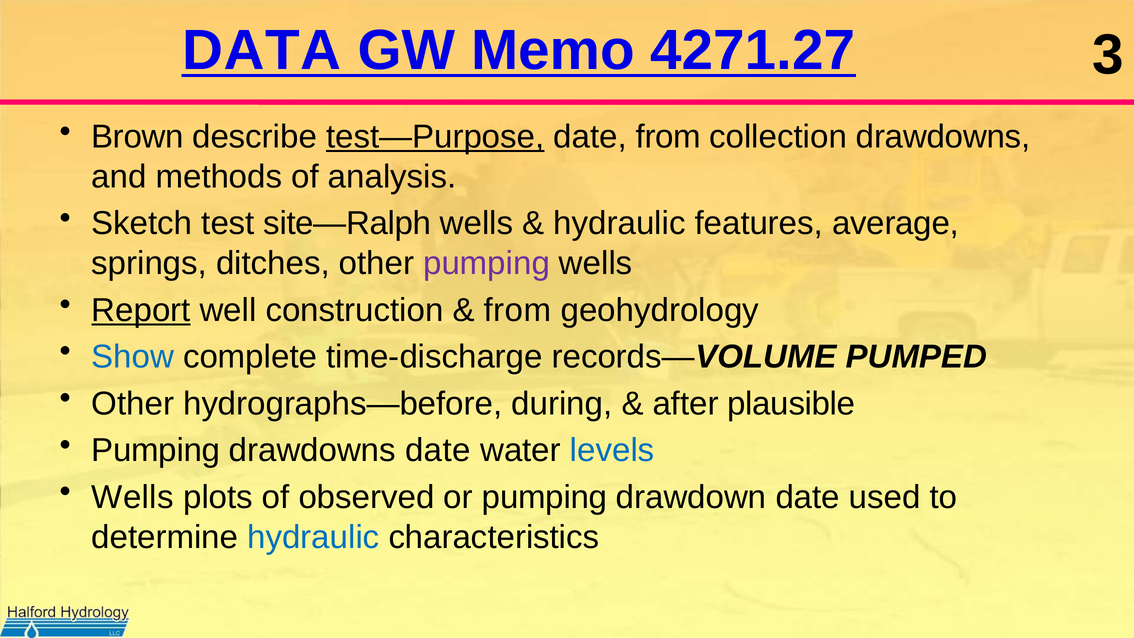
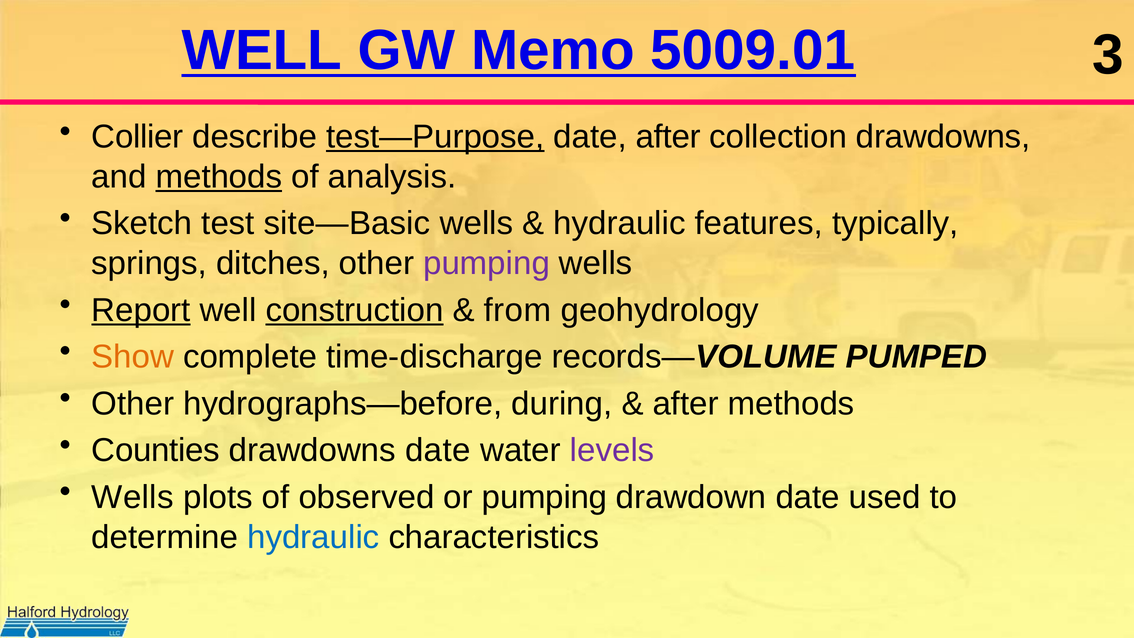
DATA: DATA -> WELL (262, 51)
4271.27: 4271.27 -> 5009.01 (753, 51)
Brown: Brown -> Collier (137, 137)
date from: from -> after (668, 137)
methods underline: none -> present (219, 177)
site—Ralph: site—Ralph -> site—Basic (347, 224)
average: average -> typically (895, 224)
construction underline: none -> present (355, 310)
Show colour: blue -> orange (133, 357)
after plausible: plausible -> methods (791, 404)
Pumping: Pumping -> Counties (156, 450)
levels colour: blue -> purple (612, 450)
